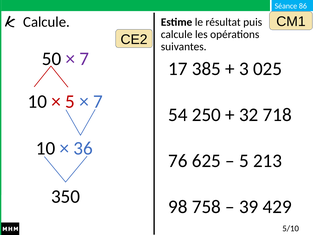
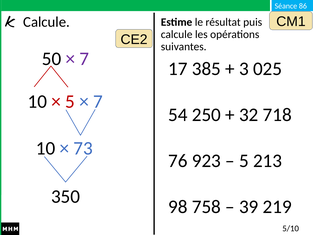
36: 36 -> 73 (83, 148)
625: 625 -> 923 (206, 161)
429: 429 -> 219 (277, 206)
